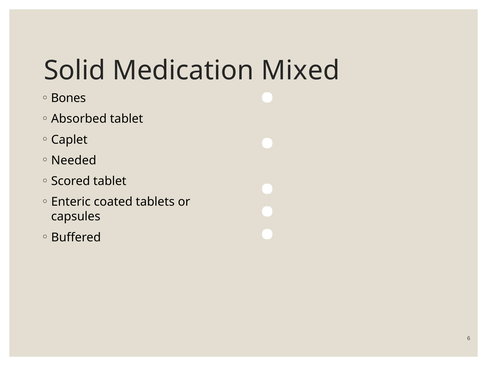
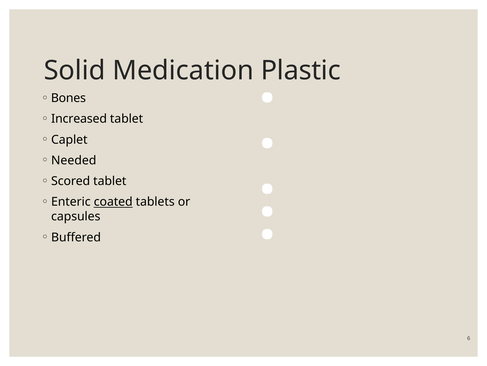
Mixed: Mixed -> Plastic (301, 71)
Absorbed: Absorbed -> Increased (79, 119)
coated underline: none -> present (113, 202)
